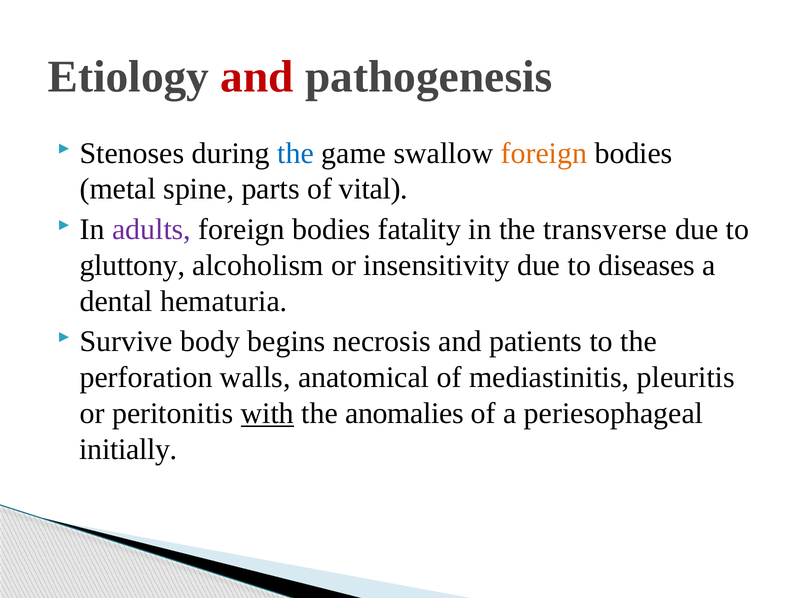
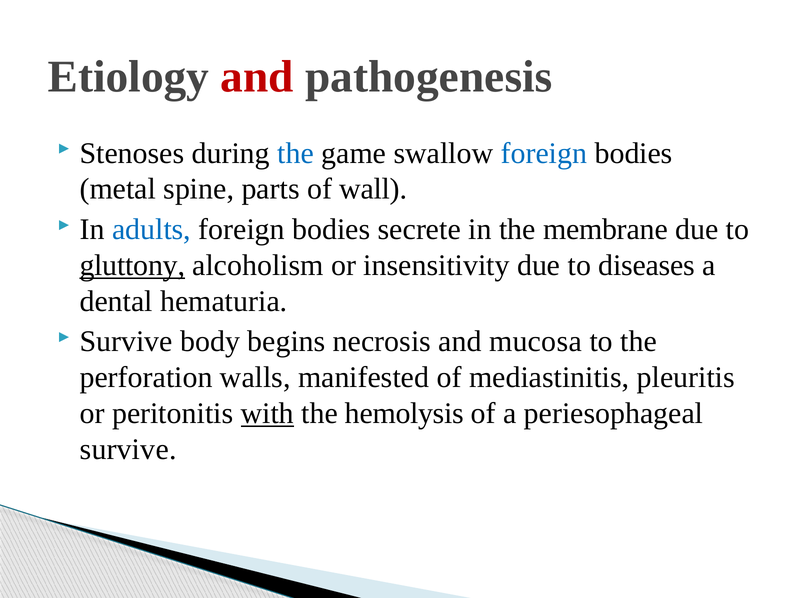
foreign colour: orange -> blue (544, 153)
vital: vital -> wall (373, 189)
adults colour: purple -> blue (151, 230)
fatality: fatality -> secrete (419, 230)
transverse: transverse -> membrane (605, 230)
gluttony underline: none -> present (132, 266)
patients: patients -> mucosa (536, 342)
anatomical: anatomical -> manifested (364, 378)
anomalies: anomalies -> hemolysis (404, 414)
initially: initially -> survive (128, 450)
